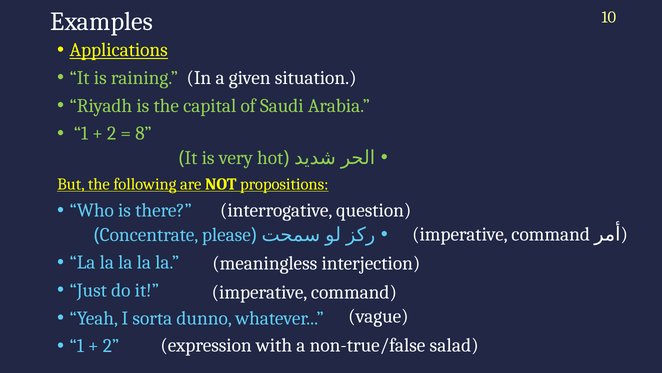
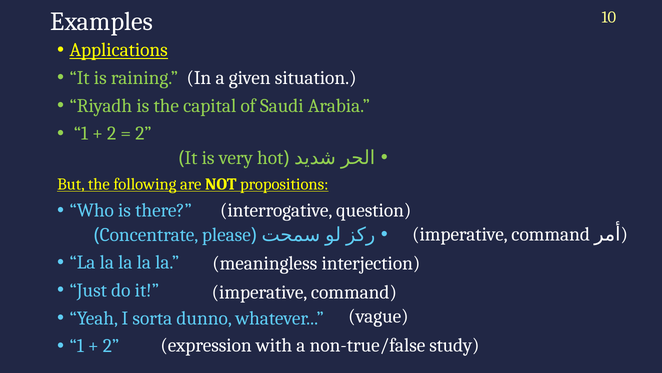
8: 8 -> 2 (143, 133)
salad: salad -> study (454, 345)
